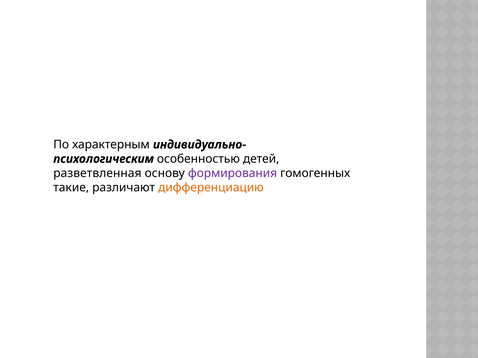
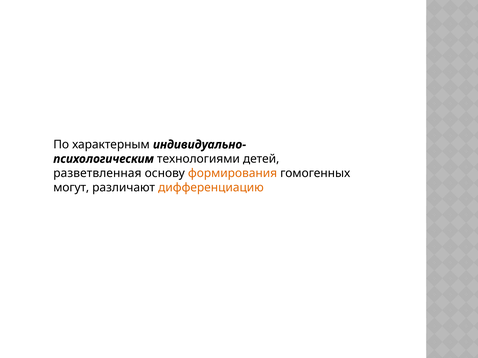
особенностью: особенностью -> технологиями (198, 159)
формирования colour: purple -> orange (233, 173)
такие: такие -> могут (71, 188)
